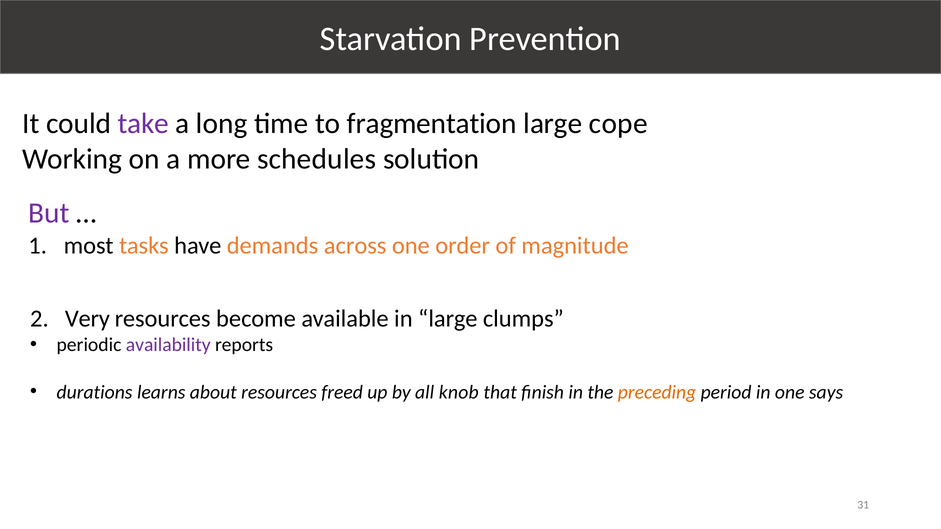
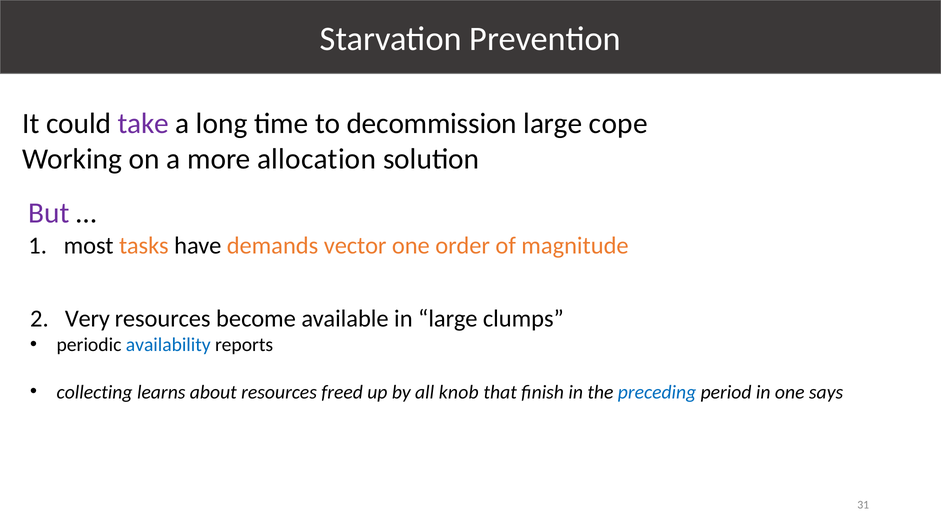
fragmentation: fragmentation -> decommission (432, 124)
schedules: schedules -> allocation (317, 159)
across: across -> vector (355, 246)
availability colour: purple -> blue (168, 345)
durations: durations -> collecting (95, 392)
preceding colour: orange -> blue (657, 392)
